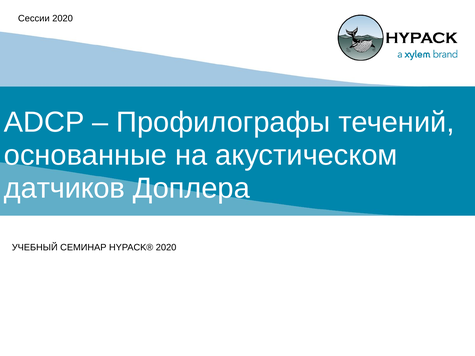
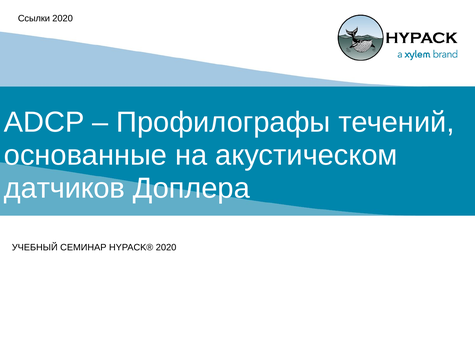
Сессии: Сессии -> Ссылки (34, 18)
